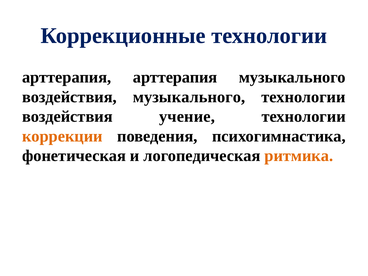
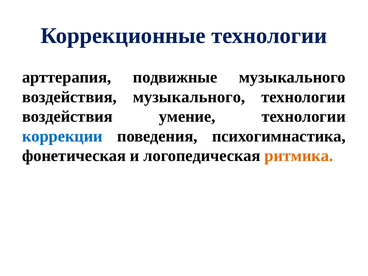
арттерапия арттерапия: арттерапия -> подвижные (175, 77)
учение: учение -> умение (187, 117)
коррекции colour: orange -> blue (62, 136)
